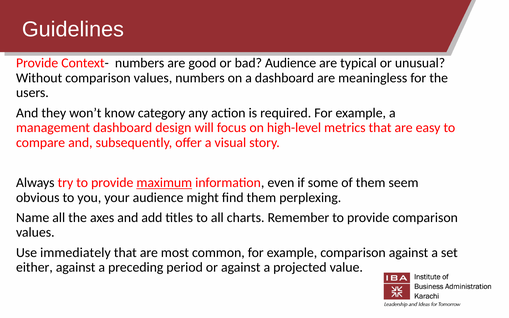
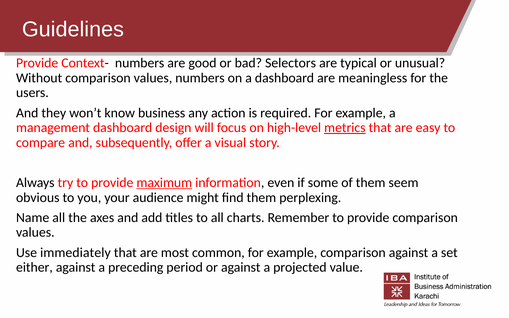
bad Audience: Audience -> Selectors (291, 63)
category: category -> business (162, 113)
metrics underline: none -> present (345, 128)
